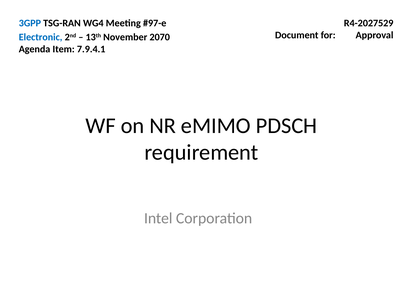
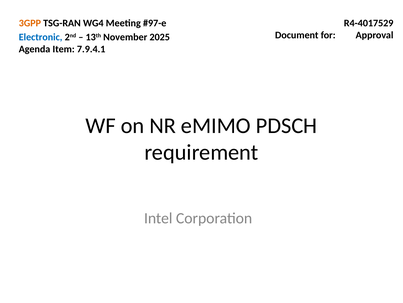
3GPP colour: blue -> orange (30, 23)
R4-2027529: R4-2027529 -> R4-4017529 (369, 23)
2070: 2070 -> 2025 (160, 37)
